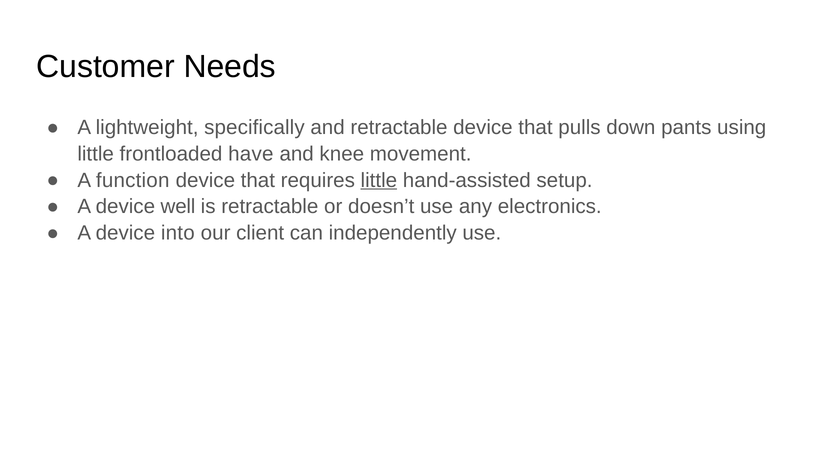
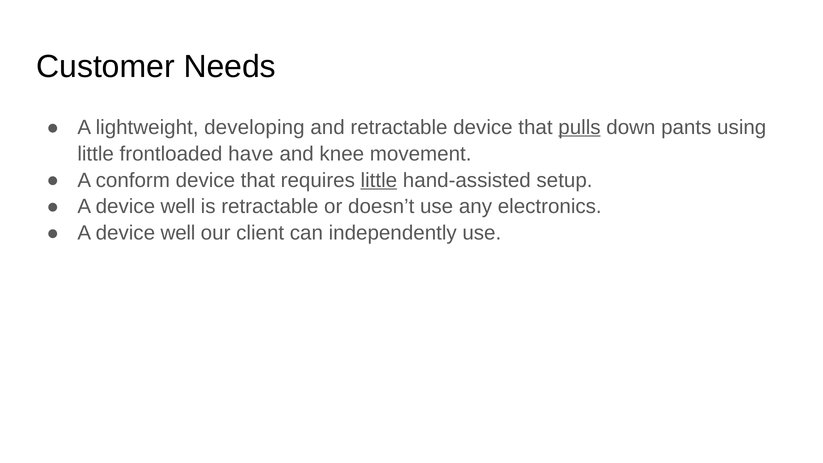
specifically: specifically -> developing (254, 127)
pulls underline: none -> present (579, 127)
function: function -> conform (133, 180)
into: into -> well (178, 233)
